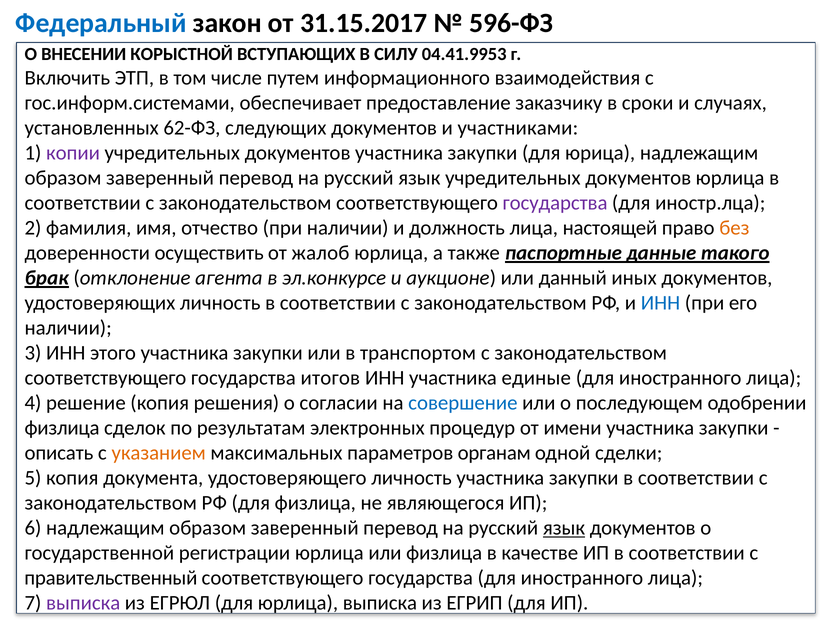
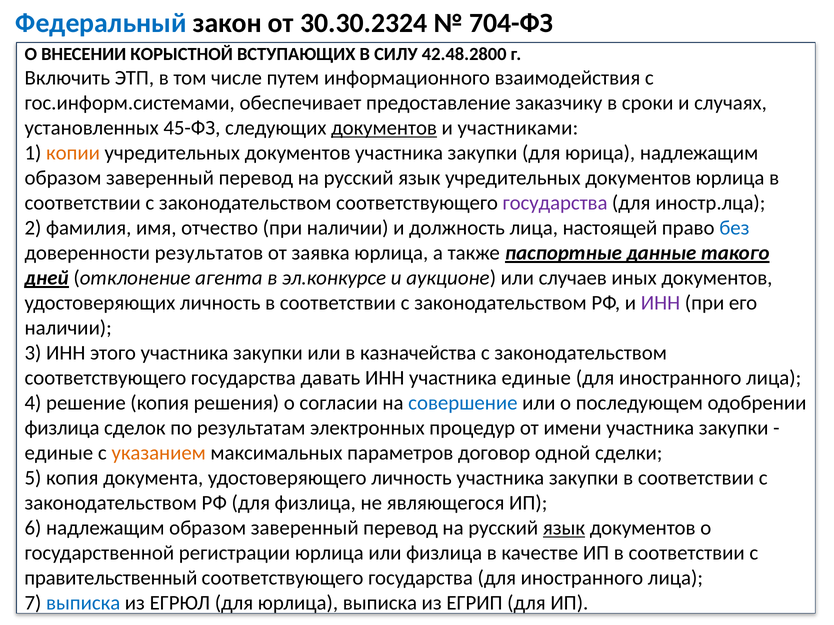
31.15.2017: 31.15.2017 -> 30.30.2324 (364, 23)
596-ФЗ: 596-ФЗ -> 704-ФЗ (511, 23)
04.41.9953: 04.41.9953 -> 42.48.2800 (464, 54)
62-ФЗ: 62-ФЗ -> 45-ФЗ (192, 128)
документов underline: none -> present (384, 128)
копии colour: purple -> orange (73, 153)
без colour: orange -> blue (734, 228)
осуществить: осуществить -> результатов (209, 253)
жалоб: жалоб -> заявка (321, 253)
брак: брак -> дней (47, 278)
данный: данный -> случаев (573, 278)
ИНН colour: blue -> purple (660, 303)
транспортом: транспортом -> казначейства (418, 353)
итогов: итогов -> давать (330, 378)
описать: описать -> единые (59, 453)
органам: органам -> договор (494, 453)
выписка colour: purple -> blue (83, 603)
